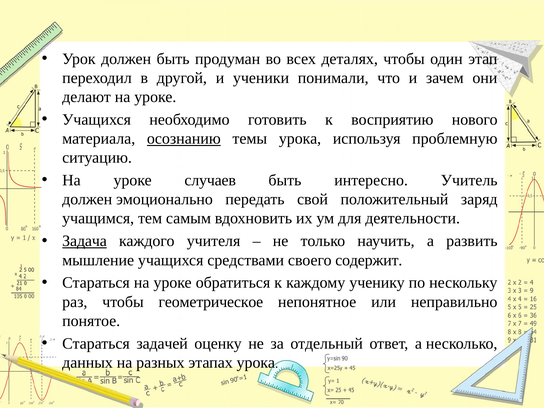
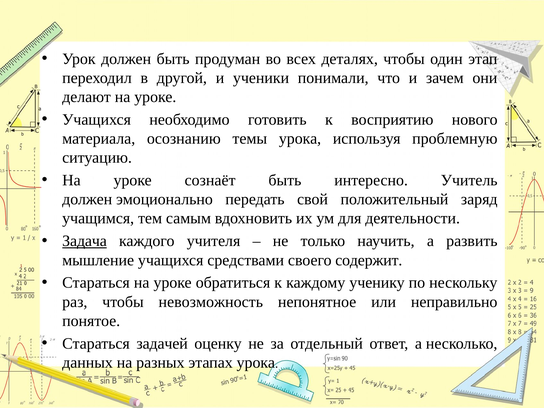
осознанию underline: present -> none (184, 139)
случаев: случаев -> сознаёт (210, 180)
геометрическое: геометрическое -> невозможность (211, 302)
